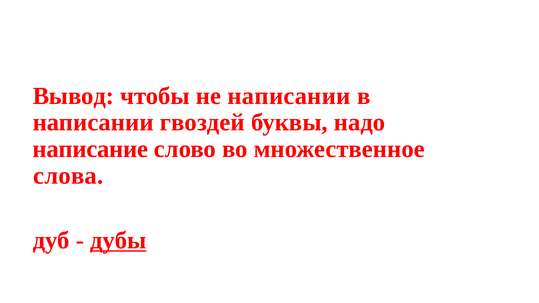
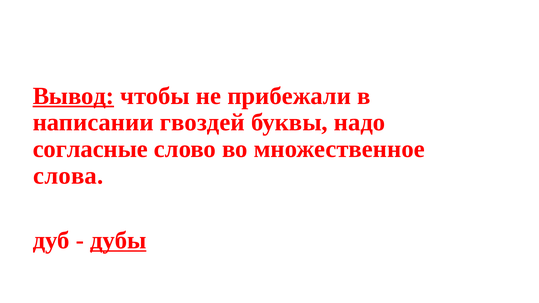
Вывод underline: none -> present (73, 96)
не написании: написании -> прибежали (289, 96)
написание: написание -> согласные (90, 149)
